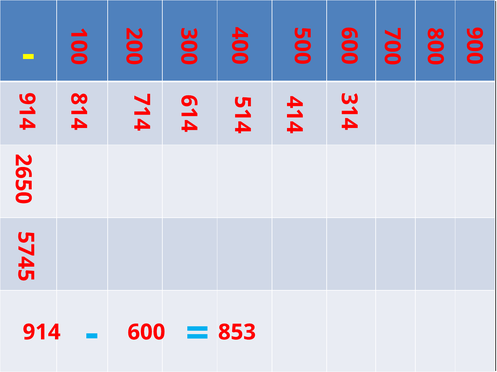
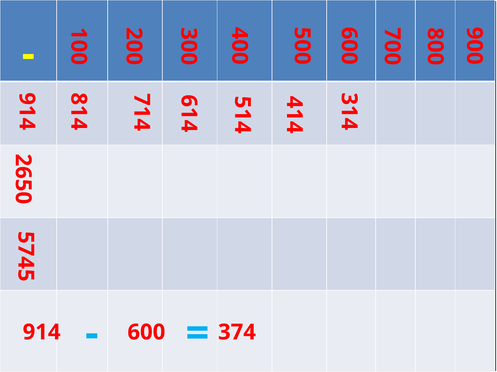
853: 853 -> 374 (237, 333)
